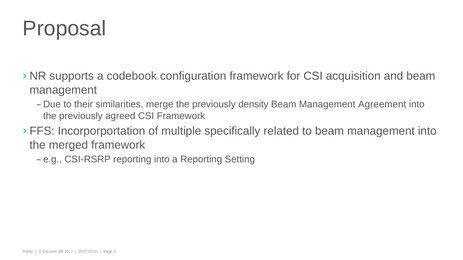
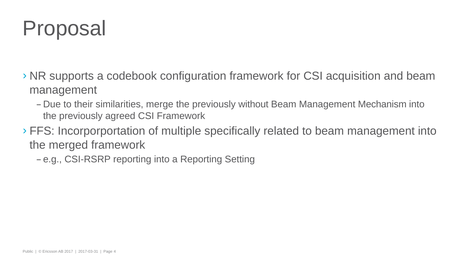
density: density -> without (253, 105)
Agreement: Agreement -> Mechanism (382, 105)
